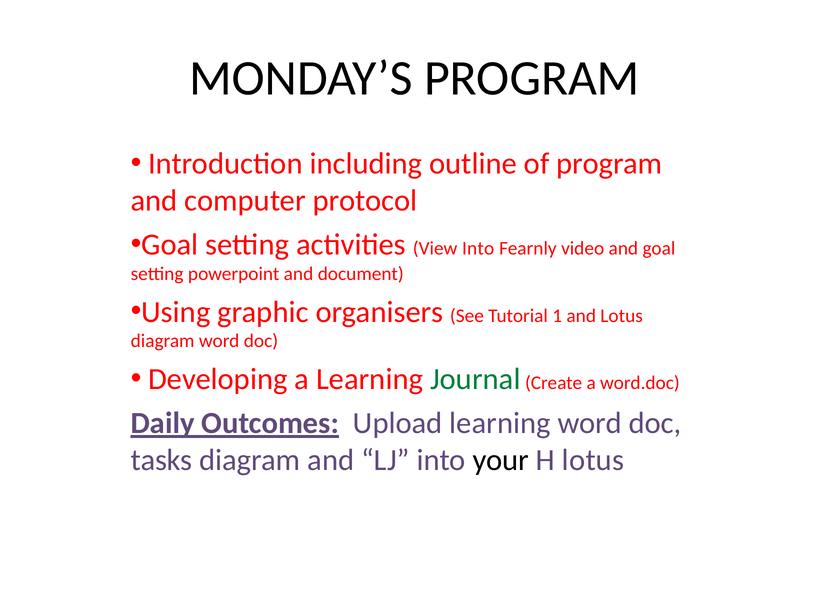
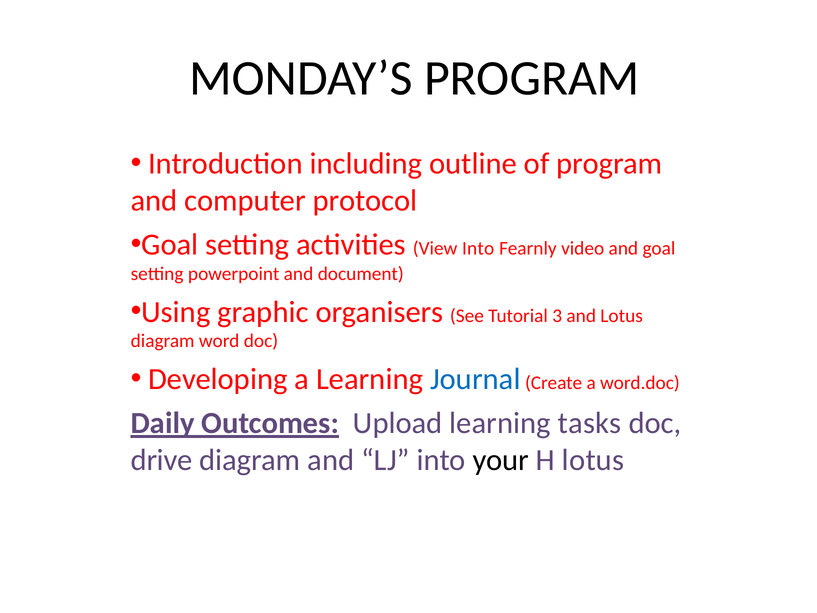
1: 1 -> 3 (557, 316)
Journal colour: green -> blue (475, 379)
learning word: word -> tasks (589, 423)
tasks: tasks -> drive (162, 460)
